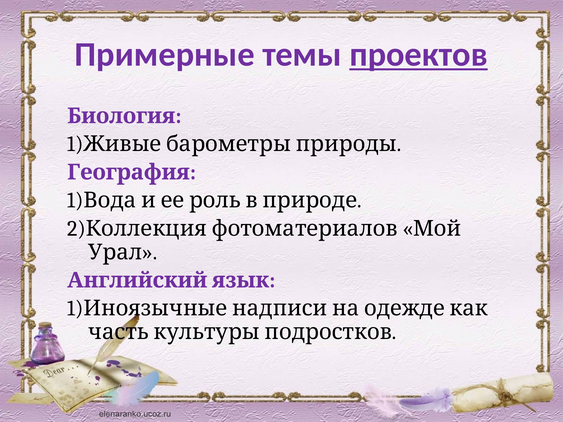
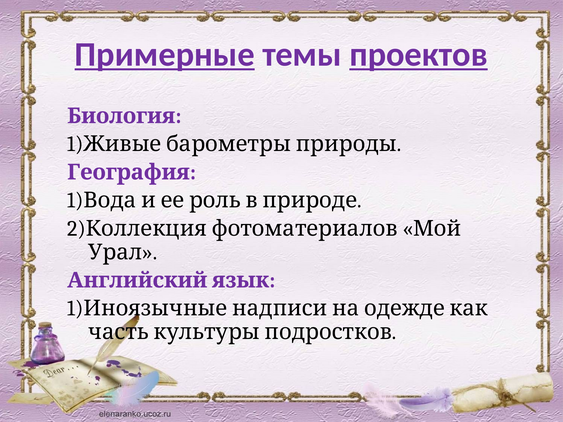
Примерные underline: none -> present (165, 55)
